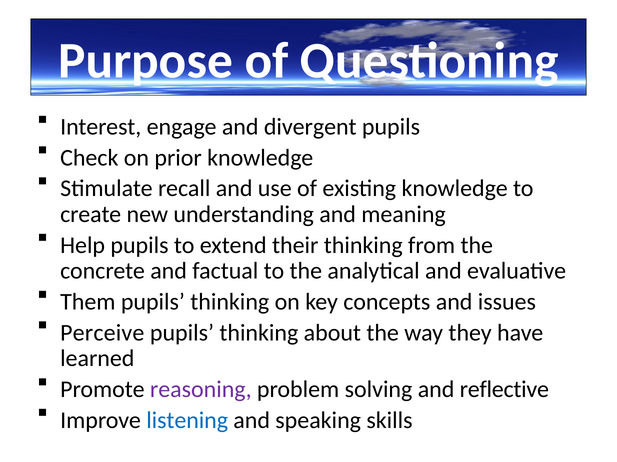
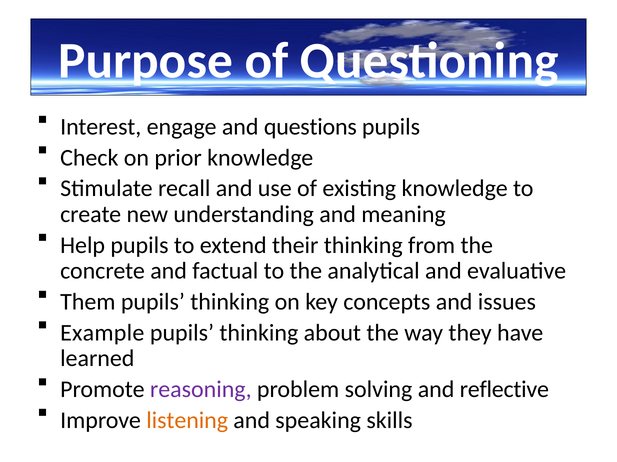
divergent: divergent -> questions (310, 127)
Perceive: Perceive -> Example (102, 333)
listening colour: blue -> orange (187, 421)
